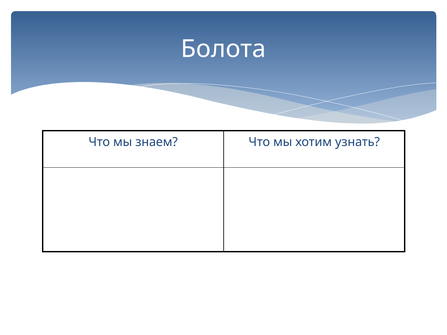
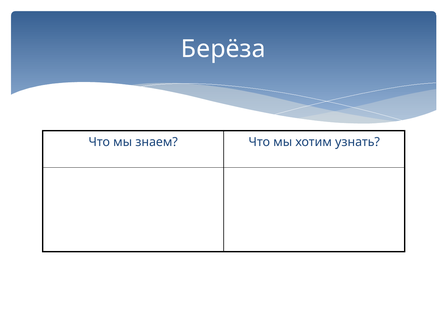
Болота: Болота -> Берёза (223, 49)
